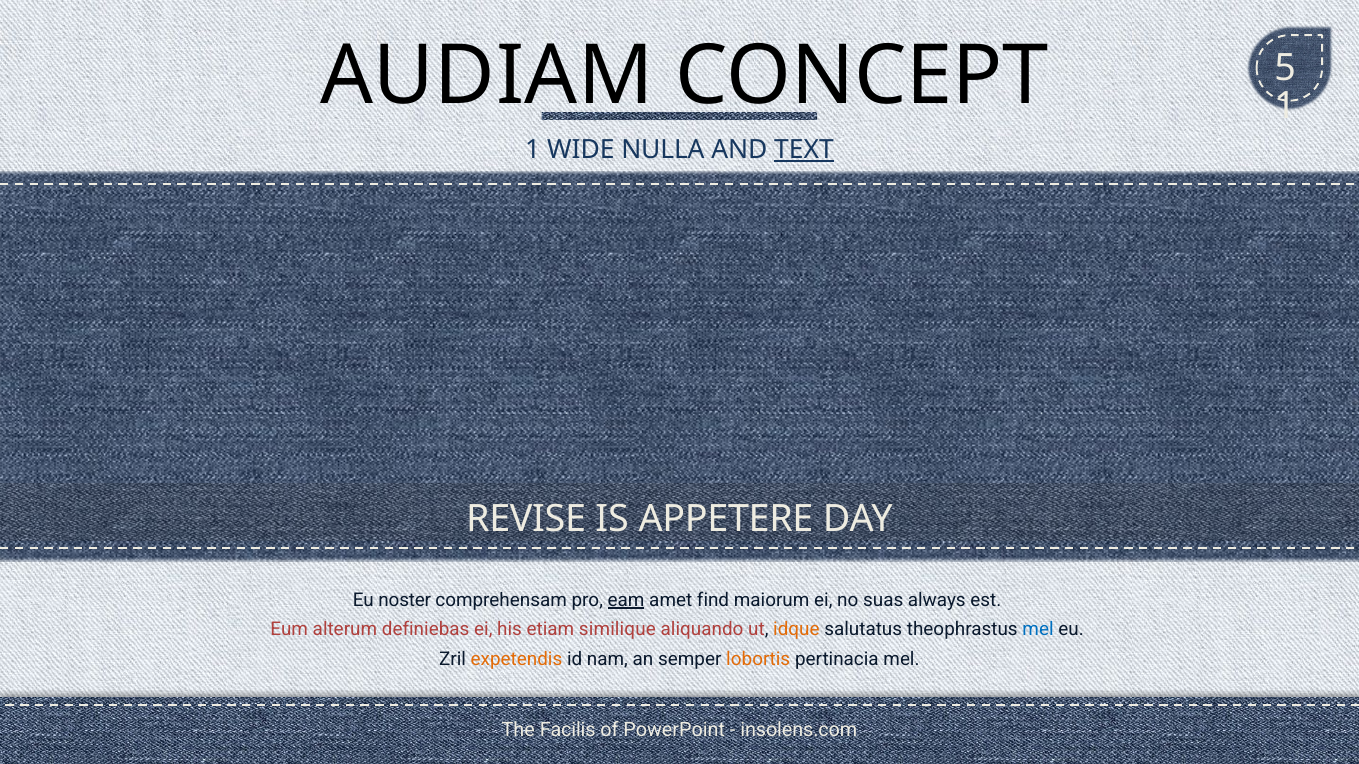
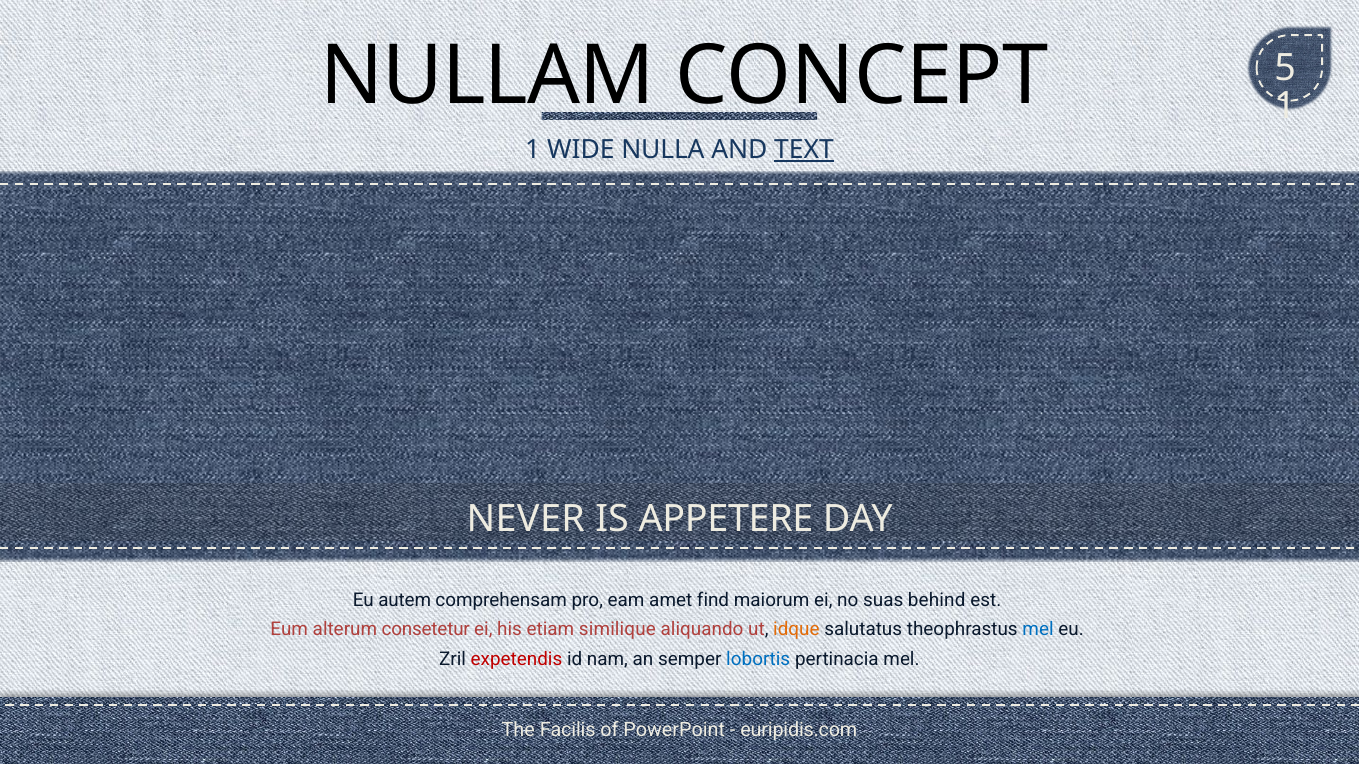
AUDIAM: AUDIAM -> NULLAM (488, 76)
REVISE: REVISE -> NEVER (526, 519)
noster: noster -> autem (405, 600)
eam underline: present -> none (626, 600)
always: always -> behind (937, 600)
definiebas: definiebas -> consetetur (426, 630)
expetendis colour: orange -> red (517, 659)
lobortis colour: orange -> blue (758, 659)
insolens.com: insolens.com -> euripidis.com (799, 730)
